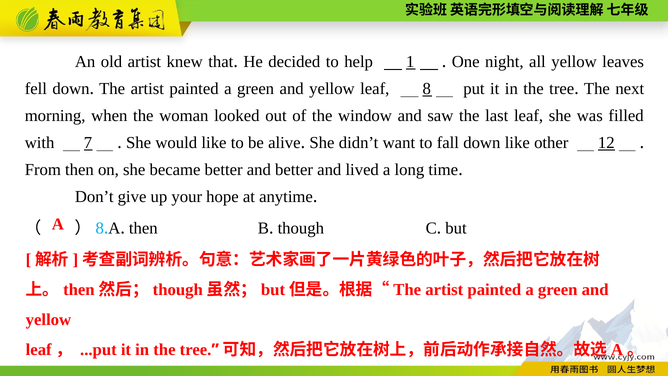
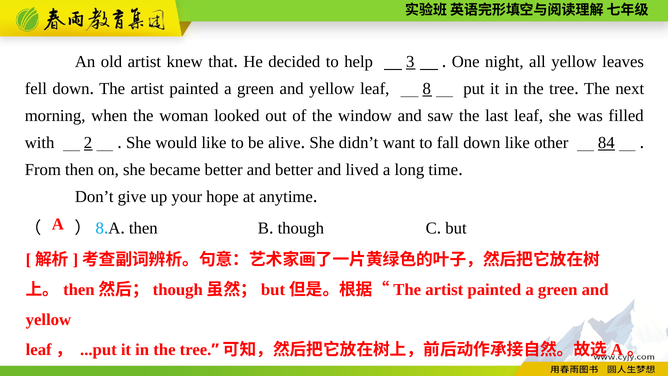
1: 1 -> 3 (410, 62)
7: 7 -> 2 (88, 143)
12: 12 -> 84 (606, 143)
